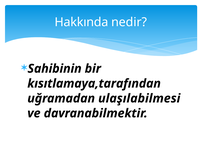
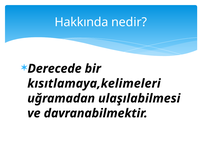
Sahibinin: Sahibinin -> Derecede (55, 68)
kısıtlamaya,tarafından: kısıtlamaya,tarafından -> kısıtlamaya,kelimeleri (94, 83)
